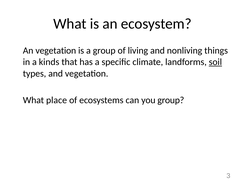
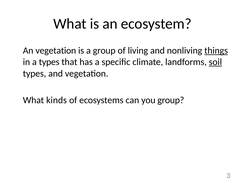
things underline: none -> present (216, 50)
a kinds: kinds -> types (49, 62)
place: place -> kinds (57, 100)
